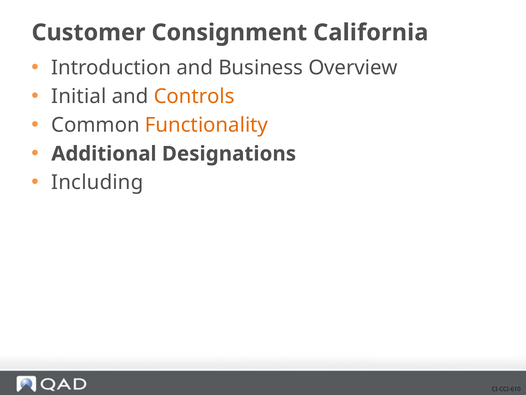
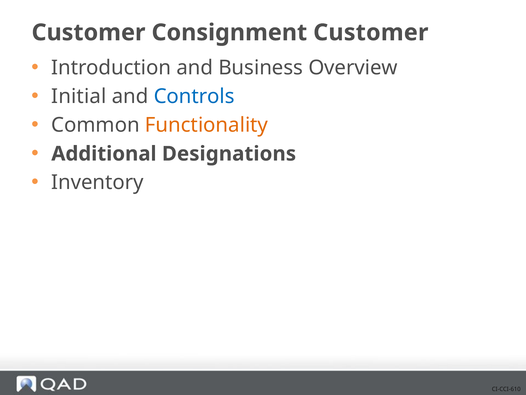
Consignment California: California -> Customer (371, 33)
Controls colour: orange -> blue (194, 96)
Including: Including -> Inventory (97, 182)
